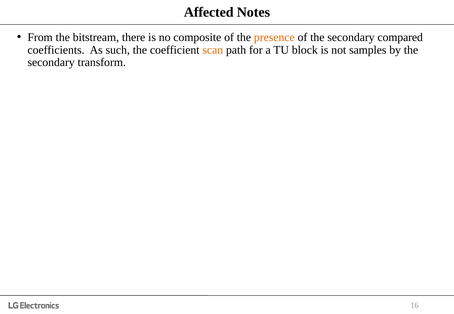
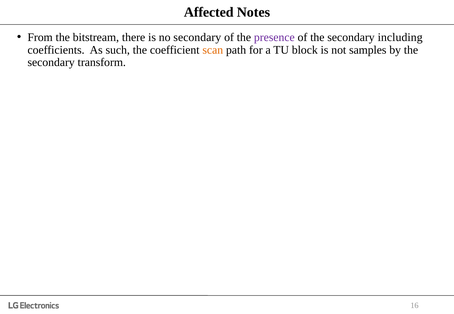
no composite: composite -> secondary (197, 37)
presence colour: orange -> purple (274, 37)
compared: compared -> including (400, 37)
